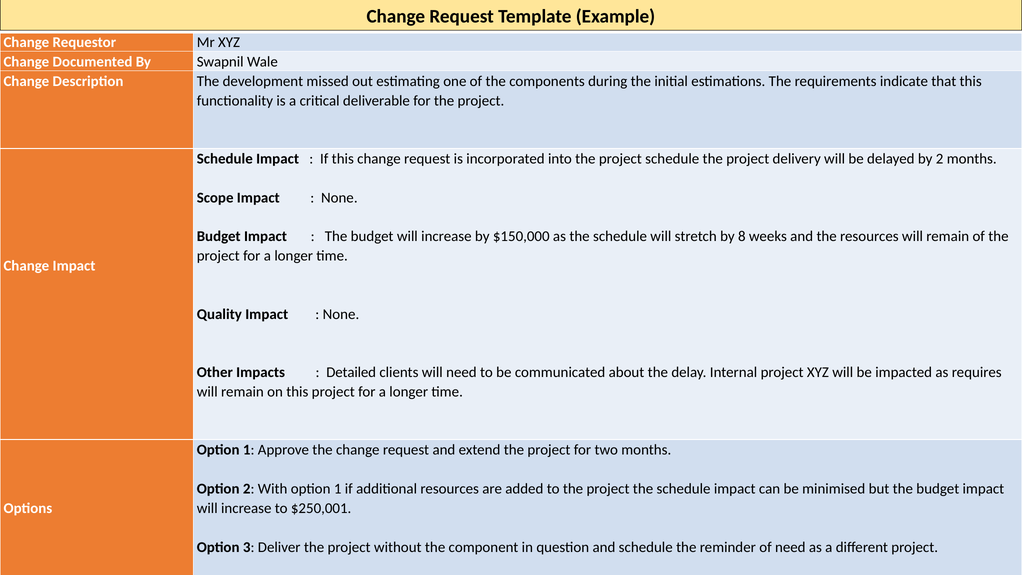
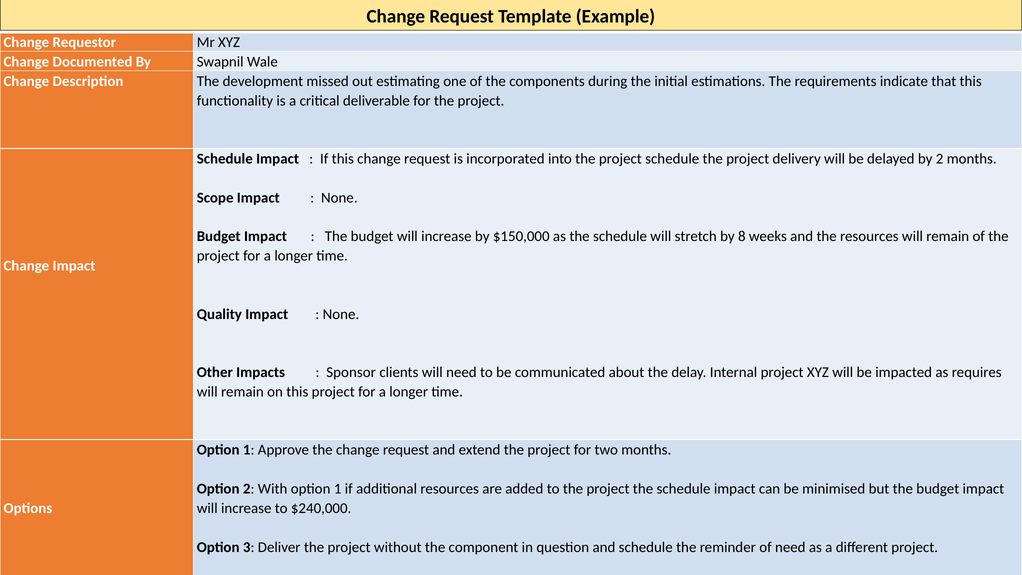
Detailed: Detailed -> Sponsor (351, 372)
$250,001: $250,001 -> $240,000 (321, 508)
